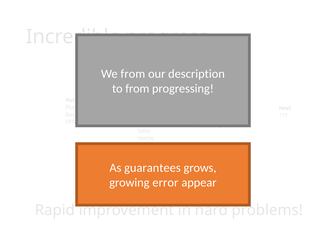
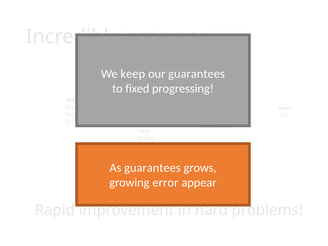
We from: from -> keep (133, 74)
our description: description -> guarantees (196, 74)
to from: from -> fixed (137, 89)
